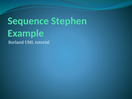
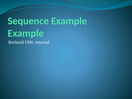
Sequence Stephen: Stephen -> Example (69, 21)
